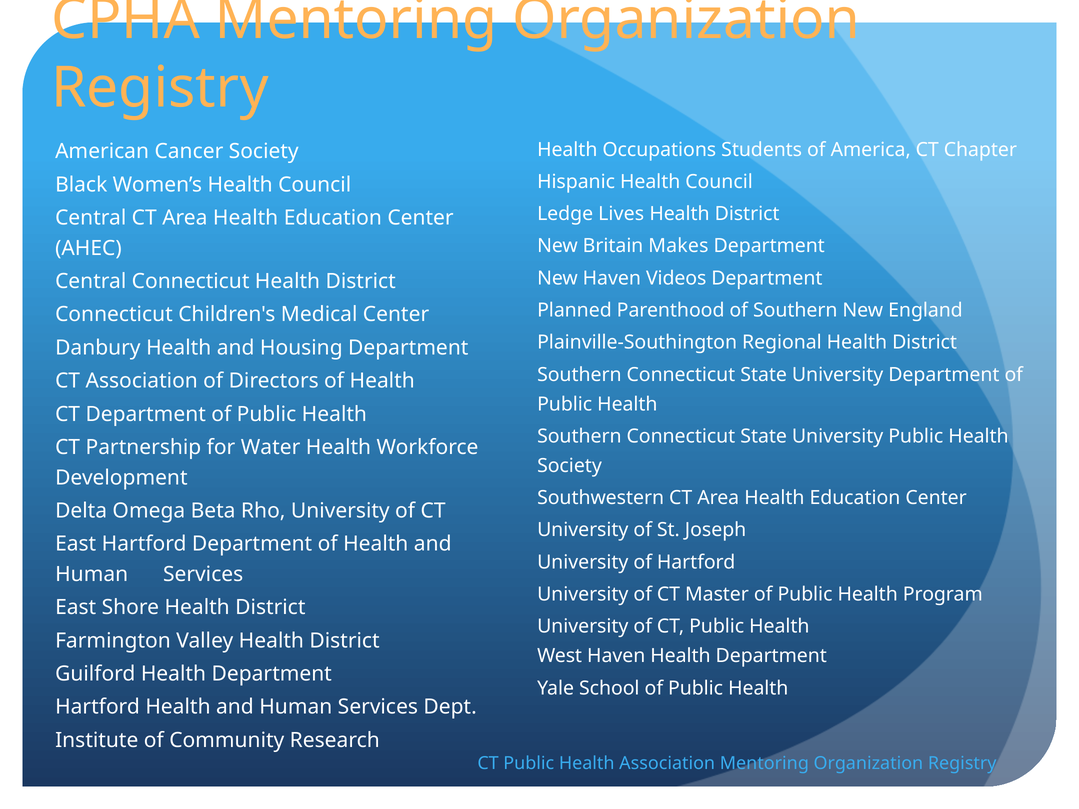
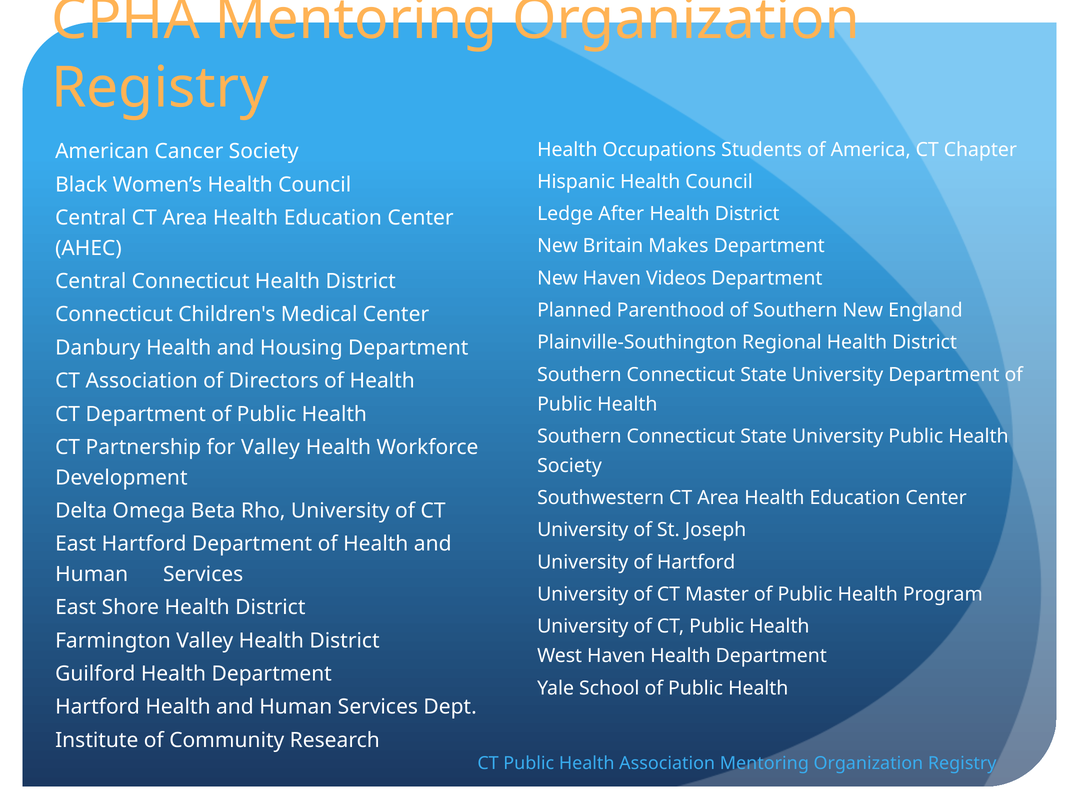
Lives: Lives -> After (621, 214)
for Water: Water -> Valley (270, 448)
